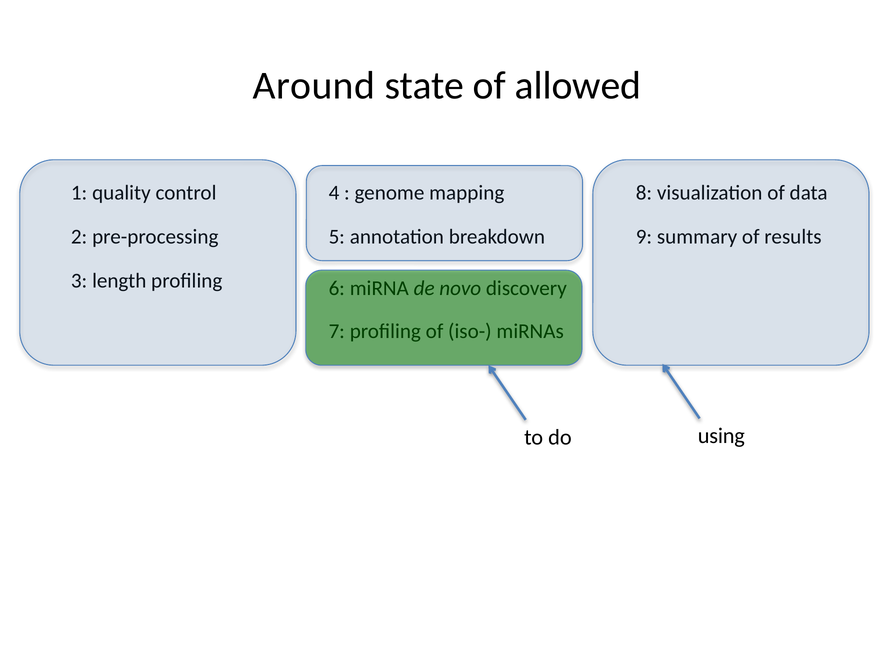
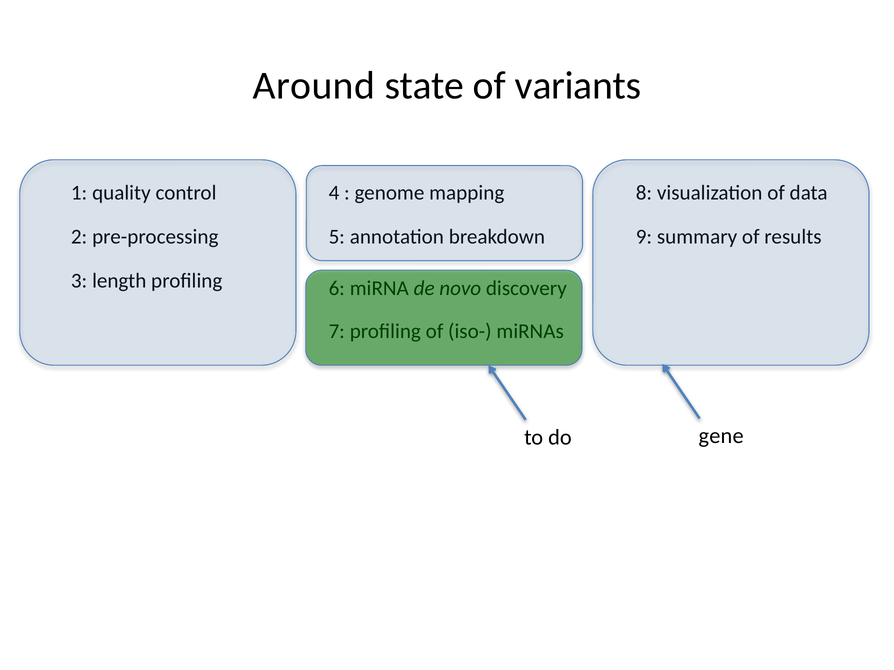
allowed: allowed -> variants (578, 86)
using: using -> gene (721, 436)
